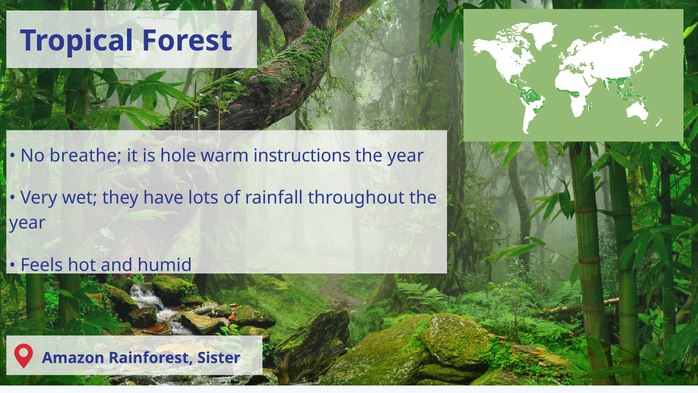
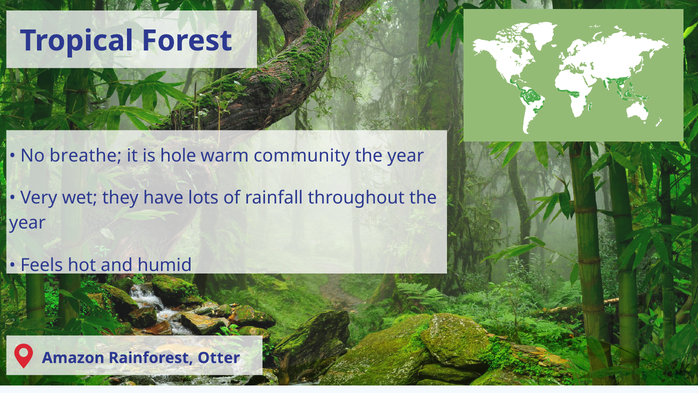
instructions: instructions -> community (302, 156)
Sister: Sister -> Otter (219, 358)
